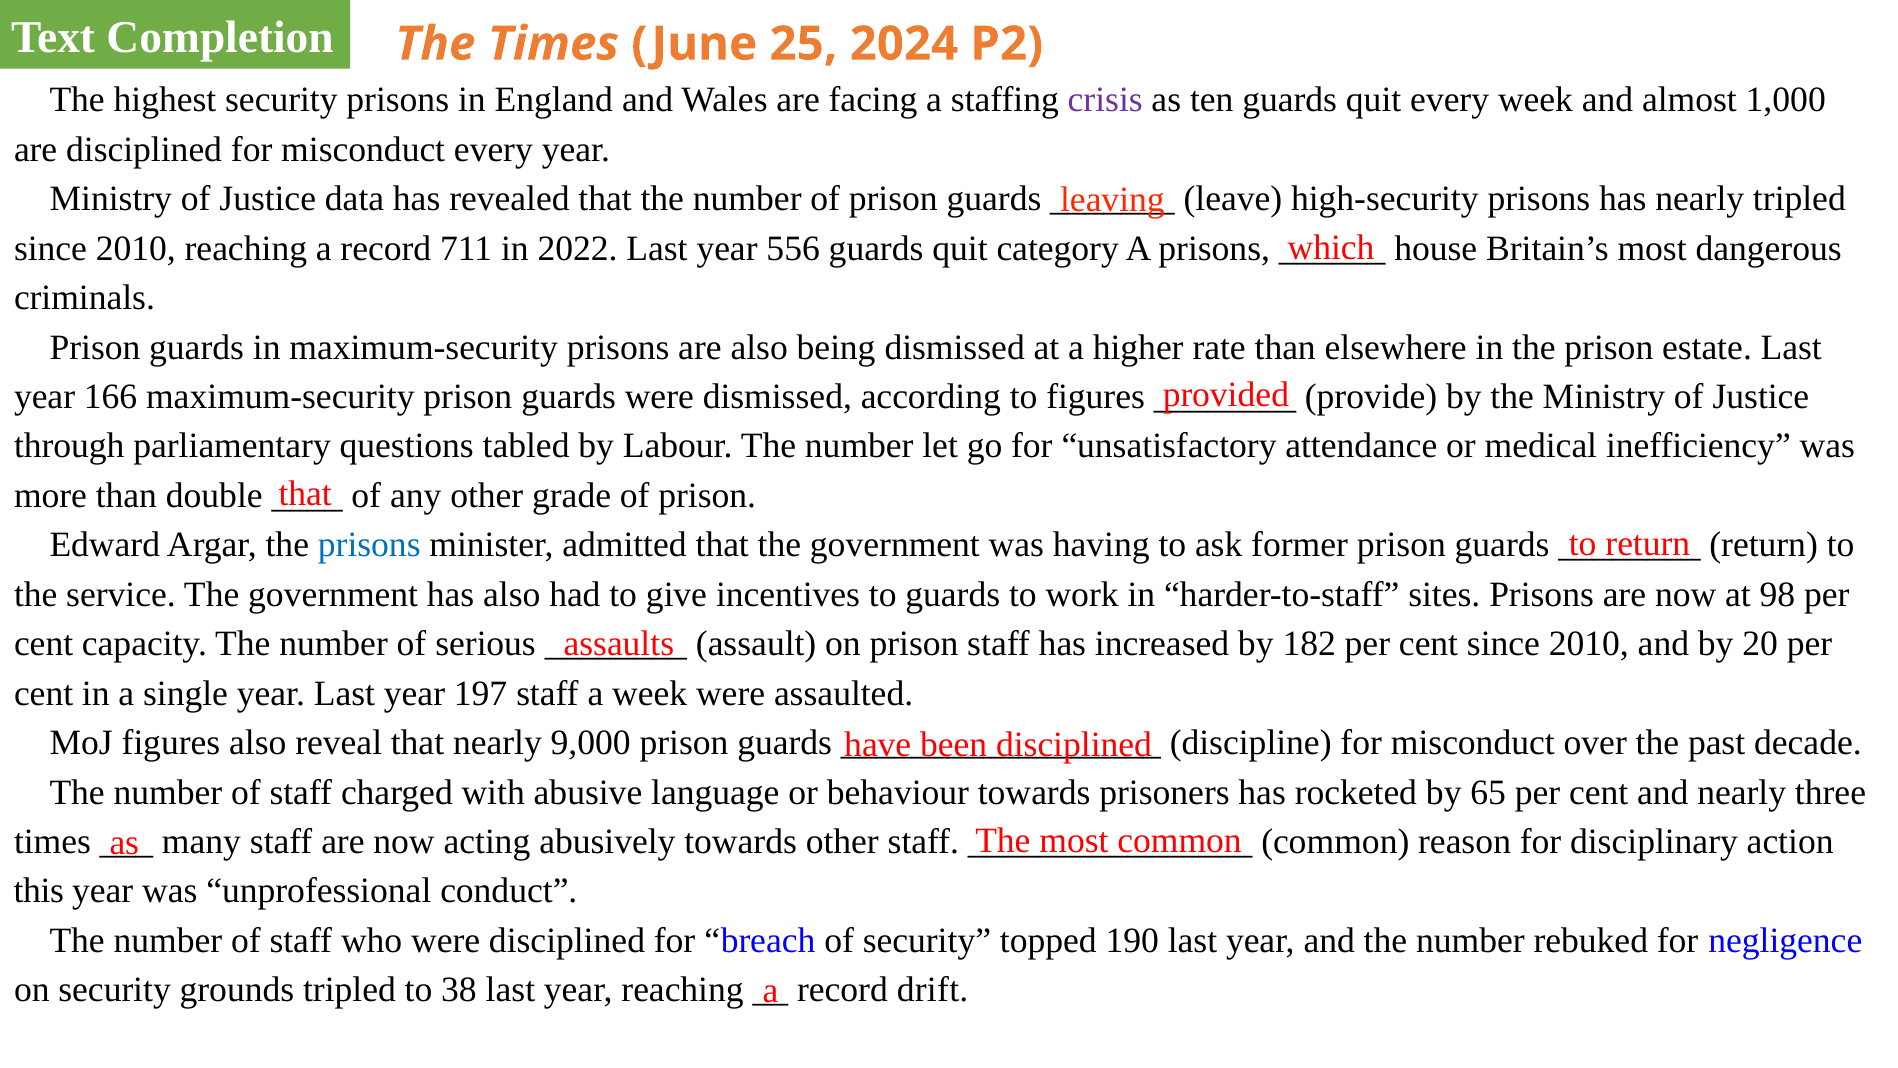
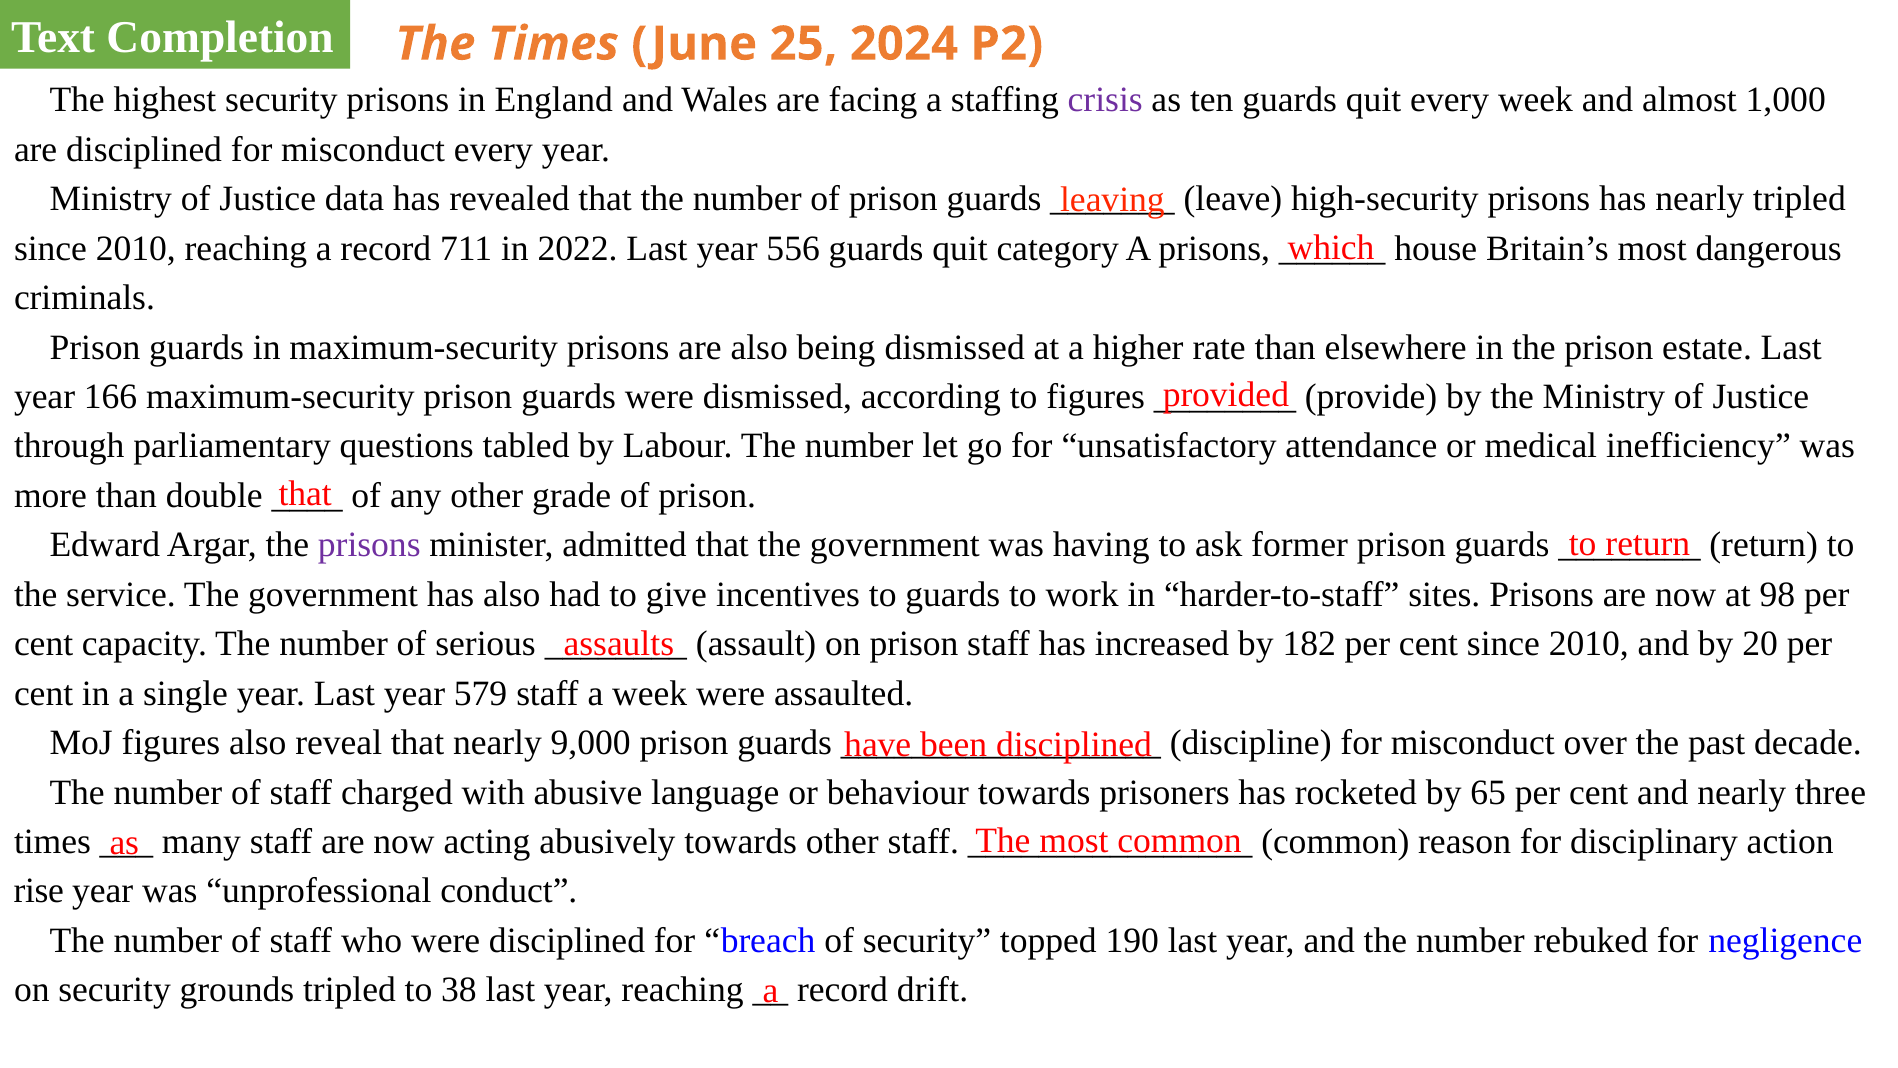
prisons colour: blue -> purple (369, 545)
197: 197 -> 579 (481, 693)
this: this -> rise (39, 891)
